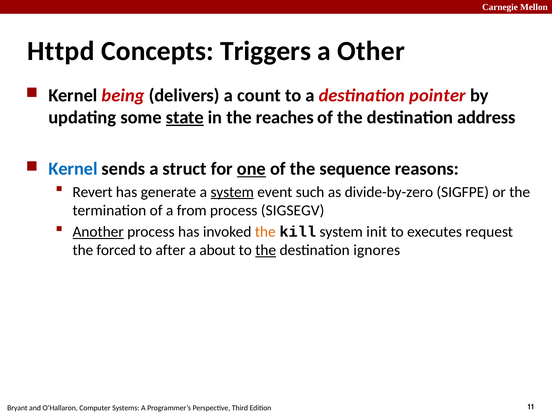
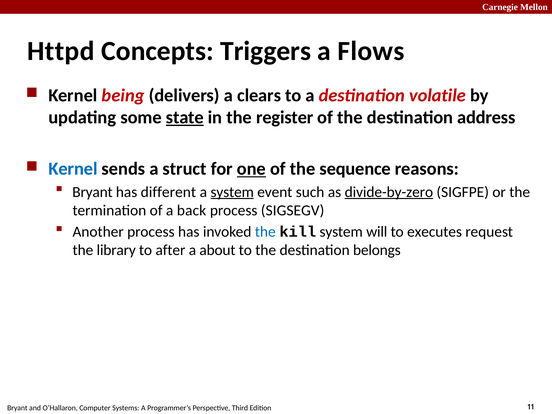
Other: Other -> Flows (371, 51)
count: count -> clears (259, 95)
pointer: pointer -> volatile (438, 95)
reaches: reaches -> register (285, 117)
Revert: Revert -> Bryant (93, 192)
generate: generate -> different (168, 192)
divide-by-zero underline: none -> present (389, 192)
from: from -> back (192, 210)
Another underline: present -> none (98, 232)
the colour: orange -> blue (265, 232)
init: init -> will (377, 232)
forced: forced -> library (116, 250)
the underline: present -> none (266, 250)
ignores: ignores -> belongs (377, 250)
